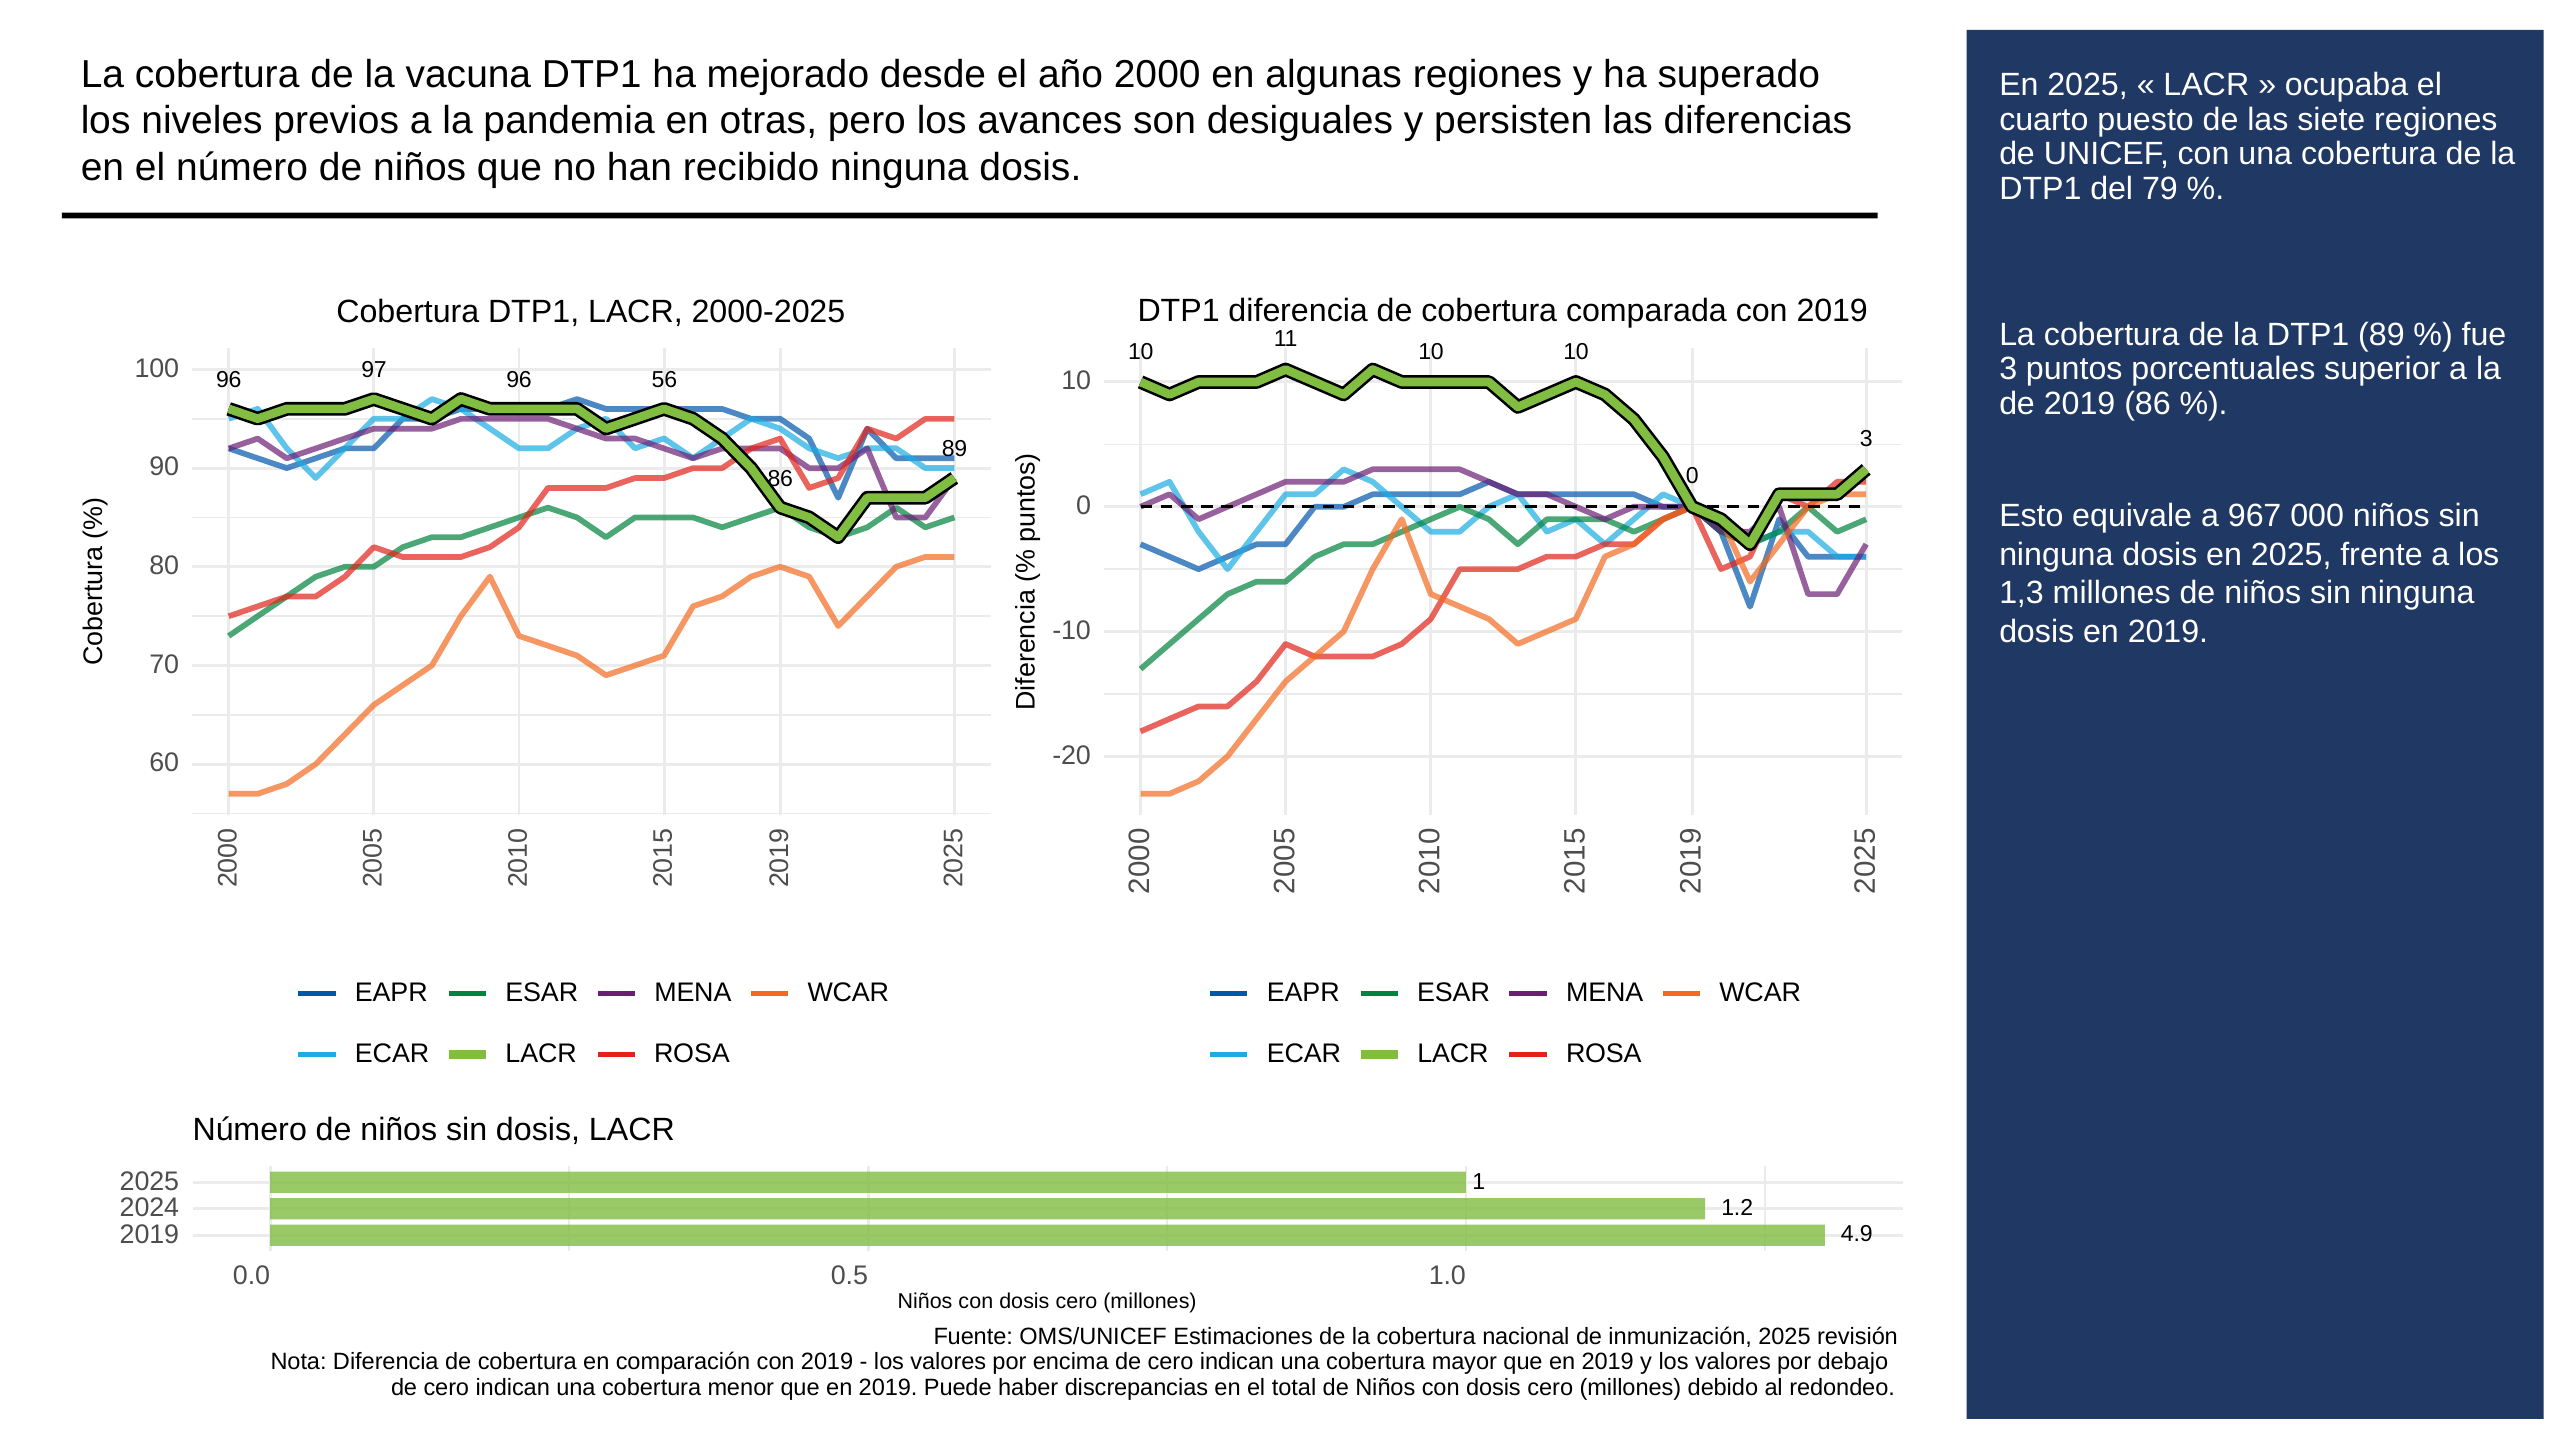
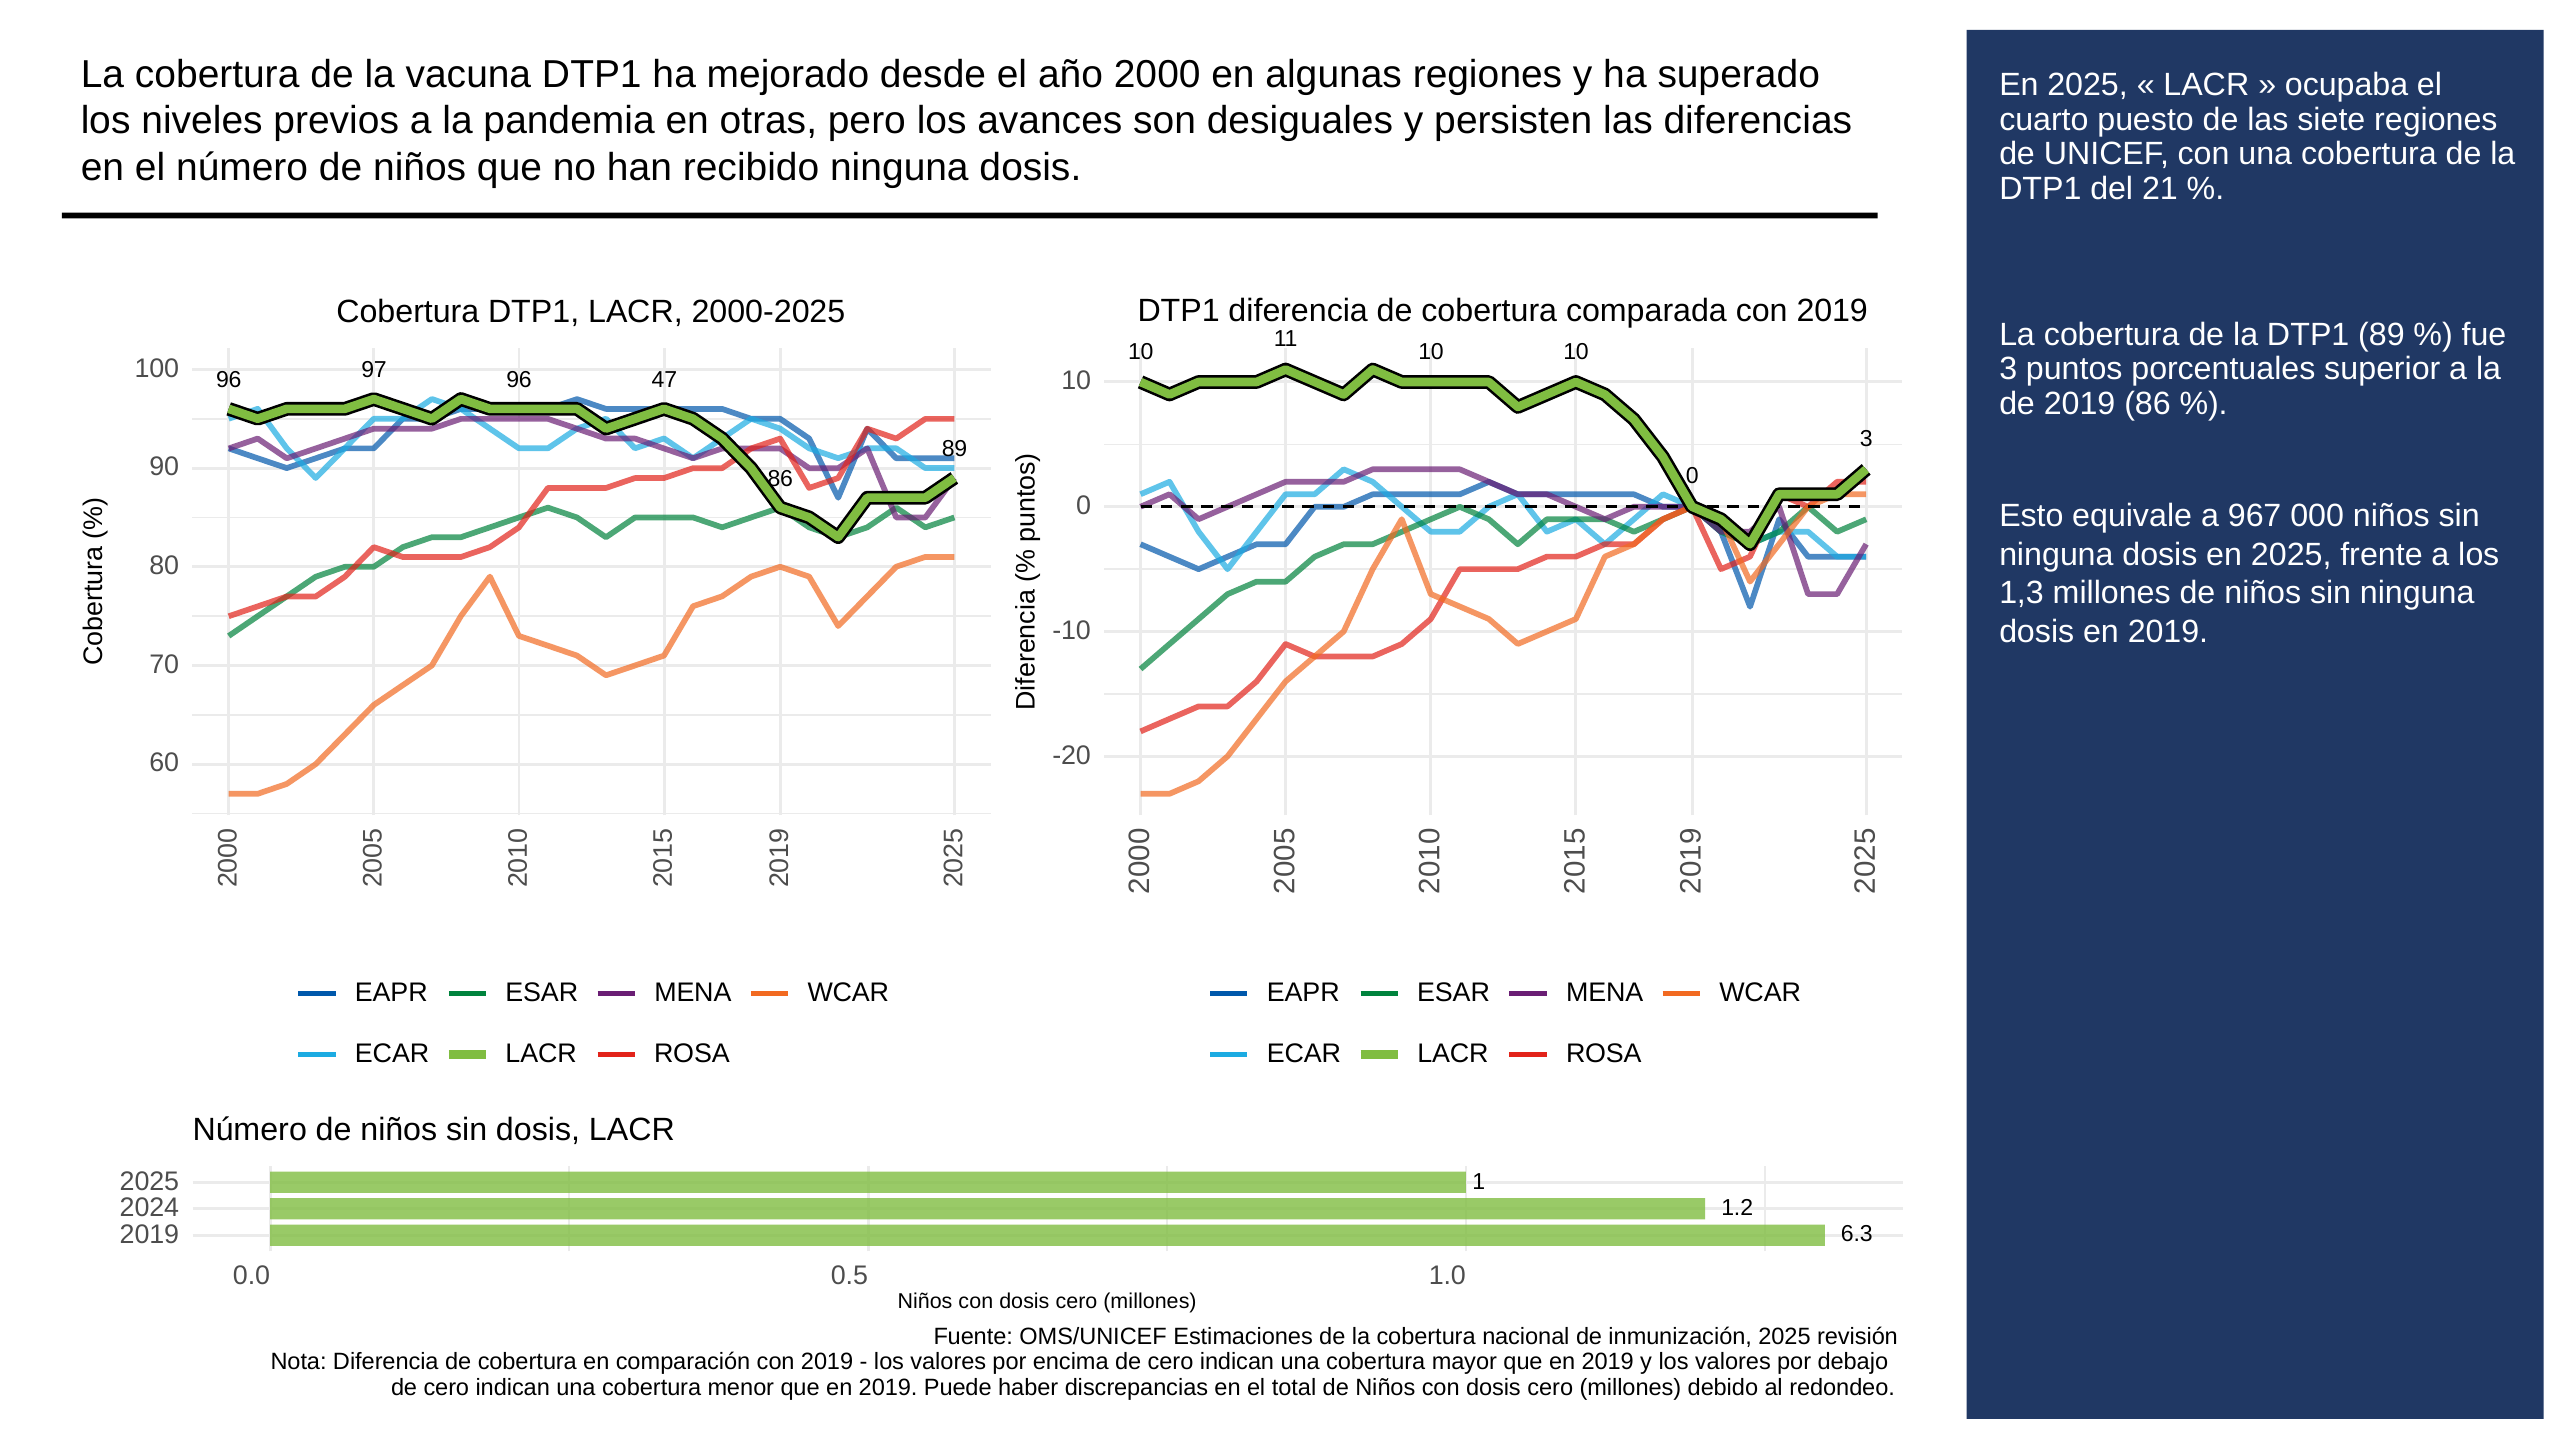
79: 79 -> 21 (2160, 189)
56: 56 -> 47 (664, 380)
4.9: 4.9 -> 6.3 (1857, 1234)
